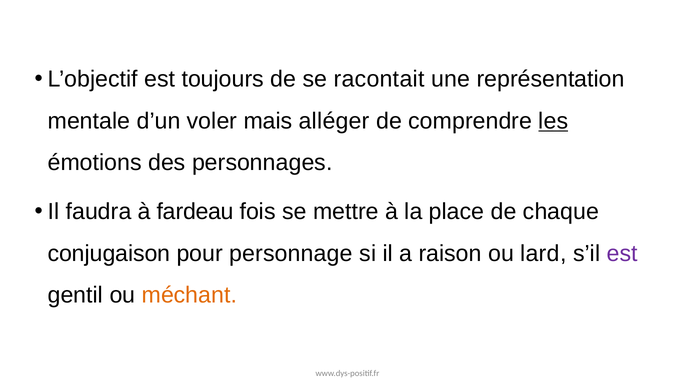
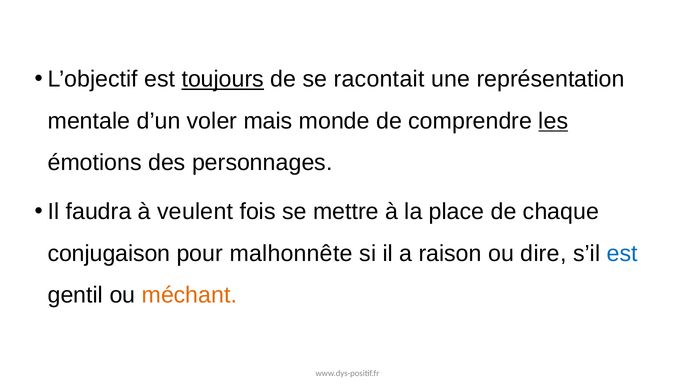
toujours underline: none -> present (223, 79)
alléger: alléger -> monde (334, 121)
fardeau: fardeau -> veulent (195, 212)
personnage: personnage -> malhonnête (291, 253)
lard: lard -> dire (543, 253)
est colour: purple -> blue (622, 253)
